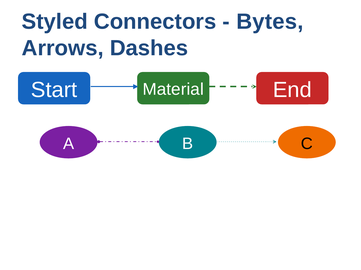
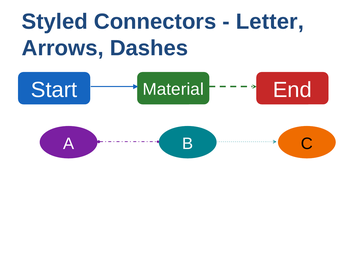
Bytes: Bytes -> Letter (270, 22)
